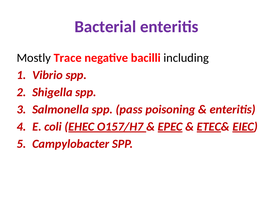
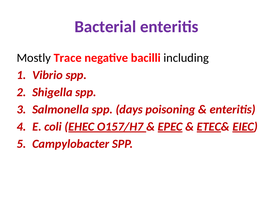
pass: pass -> days (129, 110)
